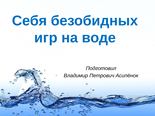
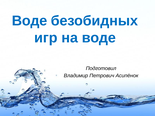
Себя: Себя -> Воде (29, 21)
